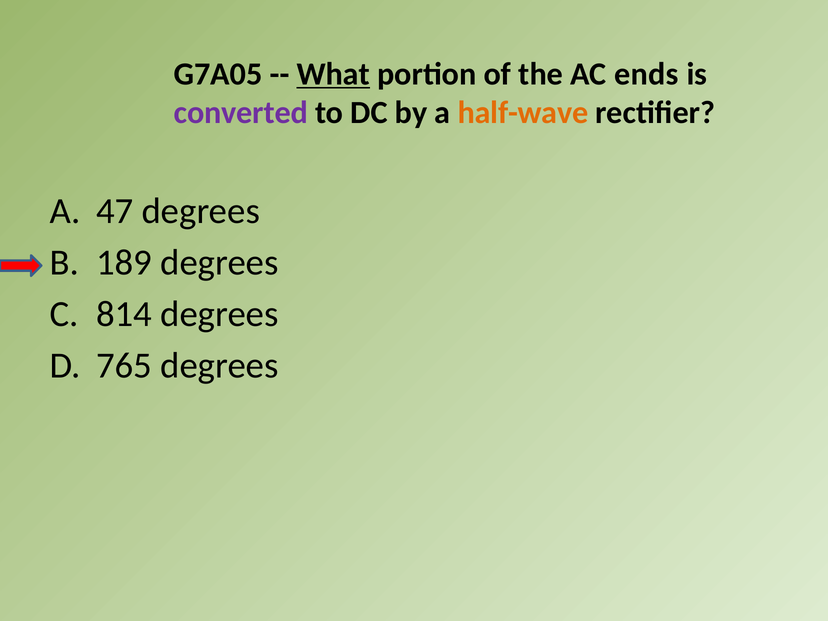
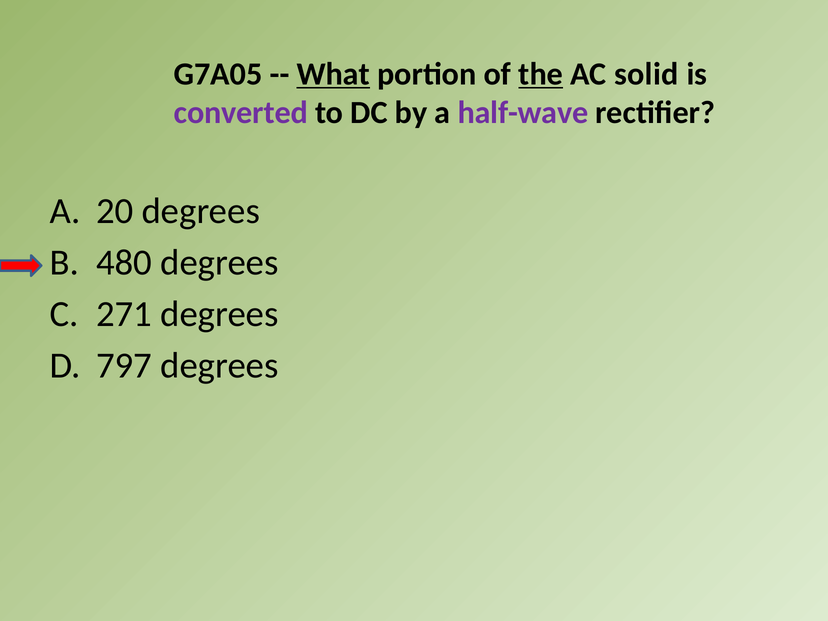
the underline: none -> present (541, 74)
ends: ends -> solid (646, 74)
half-wave colour: orange -> purple (523, 113)
47: 47 -> 20 (115, 211)
189: 189 -> 480 (124, 262)
814: 814 -> 271 (124, 314)
765: 765 -> 797 (124, 365)
